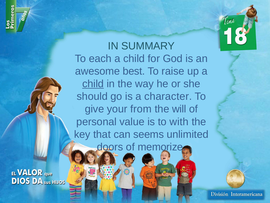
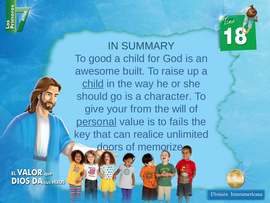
each: each -> good (100, 58)
best: best -> built (134, 71)
personal underline: none -> present (96, 121)
with: with -> fails (179, 121)
seems: seems -> realice (149, 134)
